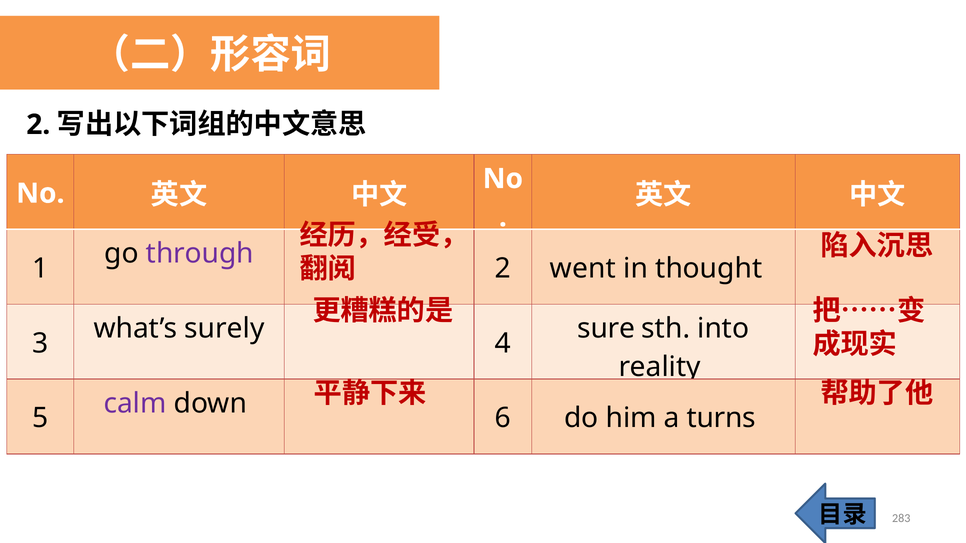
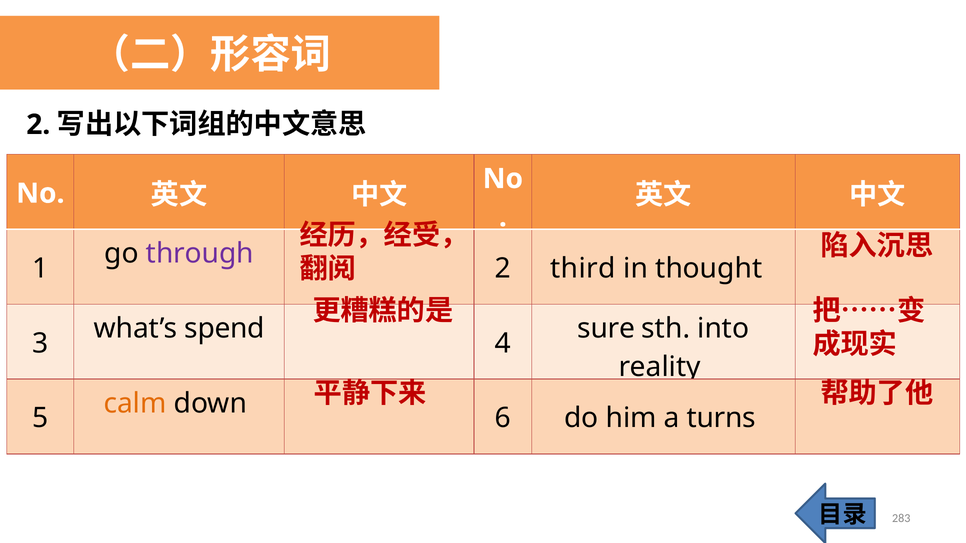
went: went -> third (583, 269)
surely: surely -> spend (225, 329)
calm colour: purple -> orange (135, 404)
